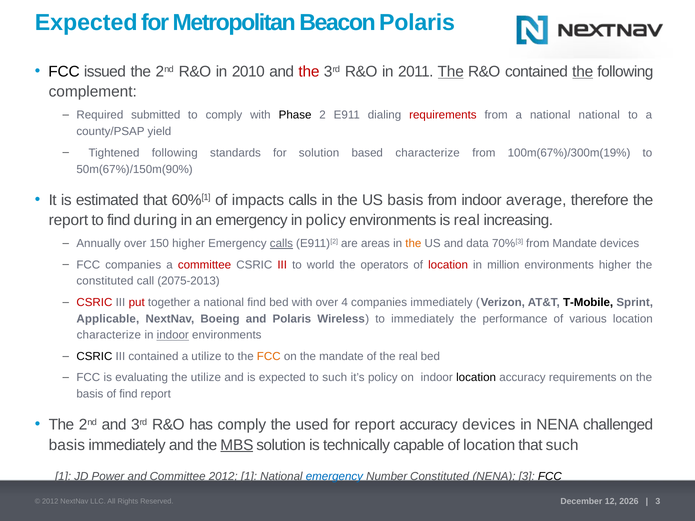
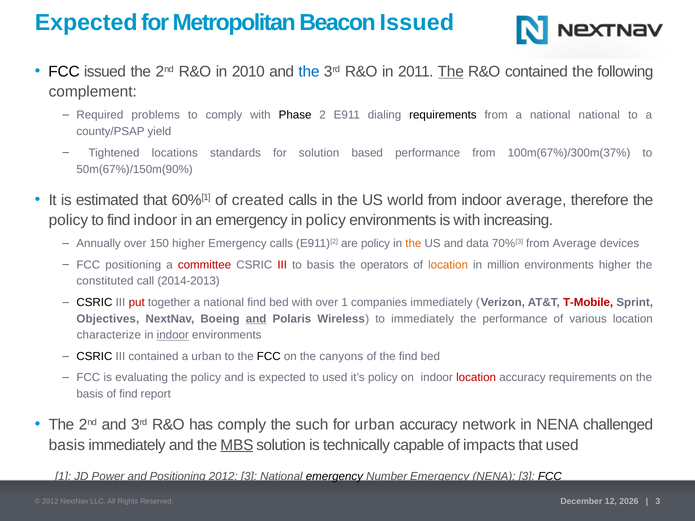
Beacon Polaris: Polaris -> Issued (417, 23)
the colour: red -> blue (309, 72)
the underline: present -> none (583, 72)
submitted: submitted -> problems (156, 115)
requirements colour: red -> black (443, 115)
Tightened following: following -> locations (175, 153)
based characterize: characterize -> performance (428, 153)
100m(67%)/300m(19%: 100m(67%)/300m(19% -> 100m(67%)/300m(37% (569, 153)
impacts: impacts -> created (258, 200)
US basis: basis -> world (405, 200)
report: report -> policy (68, 220)
find during: during -> indoor (155, 220)
is real: real -> with (467, 220)
calls underline: present -> none (281, 244)
are areas: areas -> policy (376, 244)
from Mandate: Mandate -> Average (575, 244)
FCC companies: companies -> positioning (133, 265)
to world: world -> basis (321, 265)
location colour: red -> orange (448, 265)
2075-2013: 2075-2013 -> 2014-2013 (188, 281)
CSRIC colour: red -> black (94, 302)
over 4: 4 -> 1 (345, 302)
T-Mobile colour: black -> red (588, 302)
Applicable: Applicable -> Objectives (108, 319)
and underline: none -> present (256, 319)
a utilize: utilize -> urban (206, 357)
FCC colour: orange -> black (269, 357)
the mandate: mandate -> canyons (341, 357)
the real: real -> find (408, 357)
evaluating the utilize: utilize -> policy (206, 378)
to such: such -> used (335, 378)
location colour: black -> red (476, 378)
used: used -> such (312, 425)
for report: report -> urban (375, 425)
accuracy devices: devices -> network (489, 425)
capable of location: location -> impacts (489, 445)
that such: such -> used (562, 445)
and Committee: Committee -> Positioning (178, 477)
2012 1: 1 -> 3 (249, 477)
emergency colour: blue -> black (334, 477)
Number Constituted: Constituted -> Emergency (440, 477)
